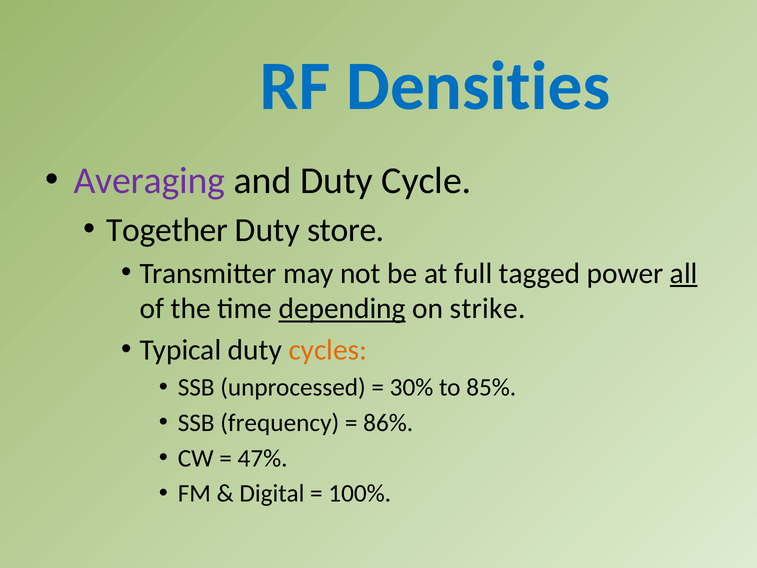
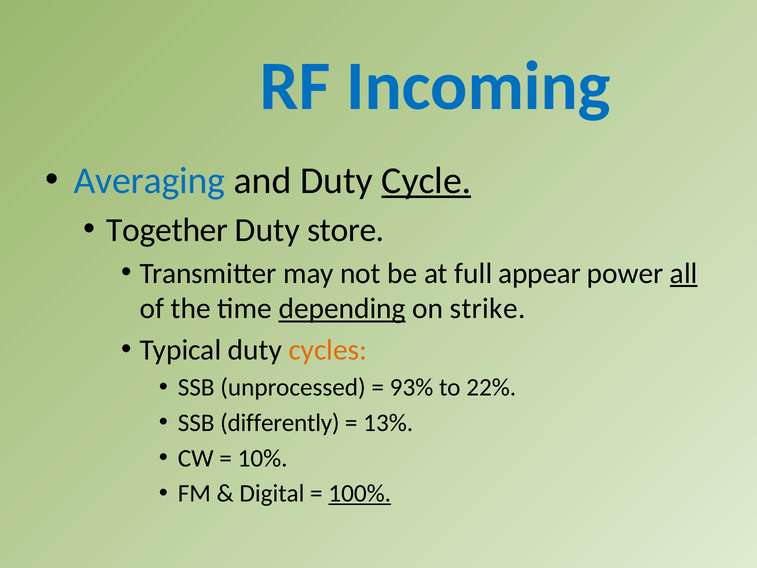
Densities: Densities -> Incoming (478, 86)
Averaging colour: purple -> blue (149, 180)
Cycle underline: none -> present (426, 180)
tagged: tagged -> appear (540, 273)
30%: 30% -> 93% (412, 387)
85%: 85% -> 22% (491, 387)
frequency: frequency -> differently (280, 423)
86%: 86% -> 13% (388, 423)
47%: 47% -> 10% (263, 458)
100% underline: none -> present (360, 493)
